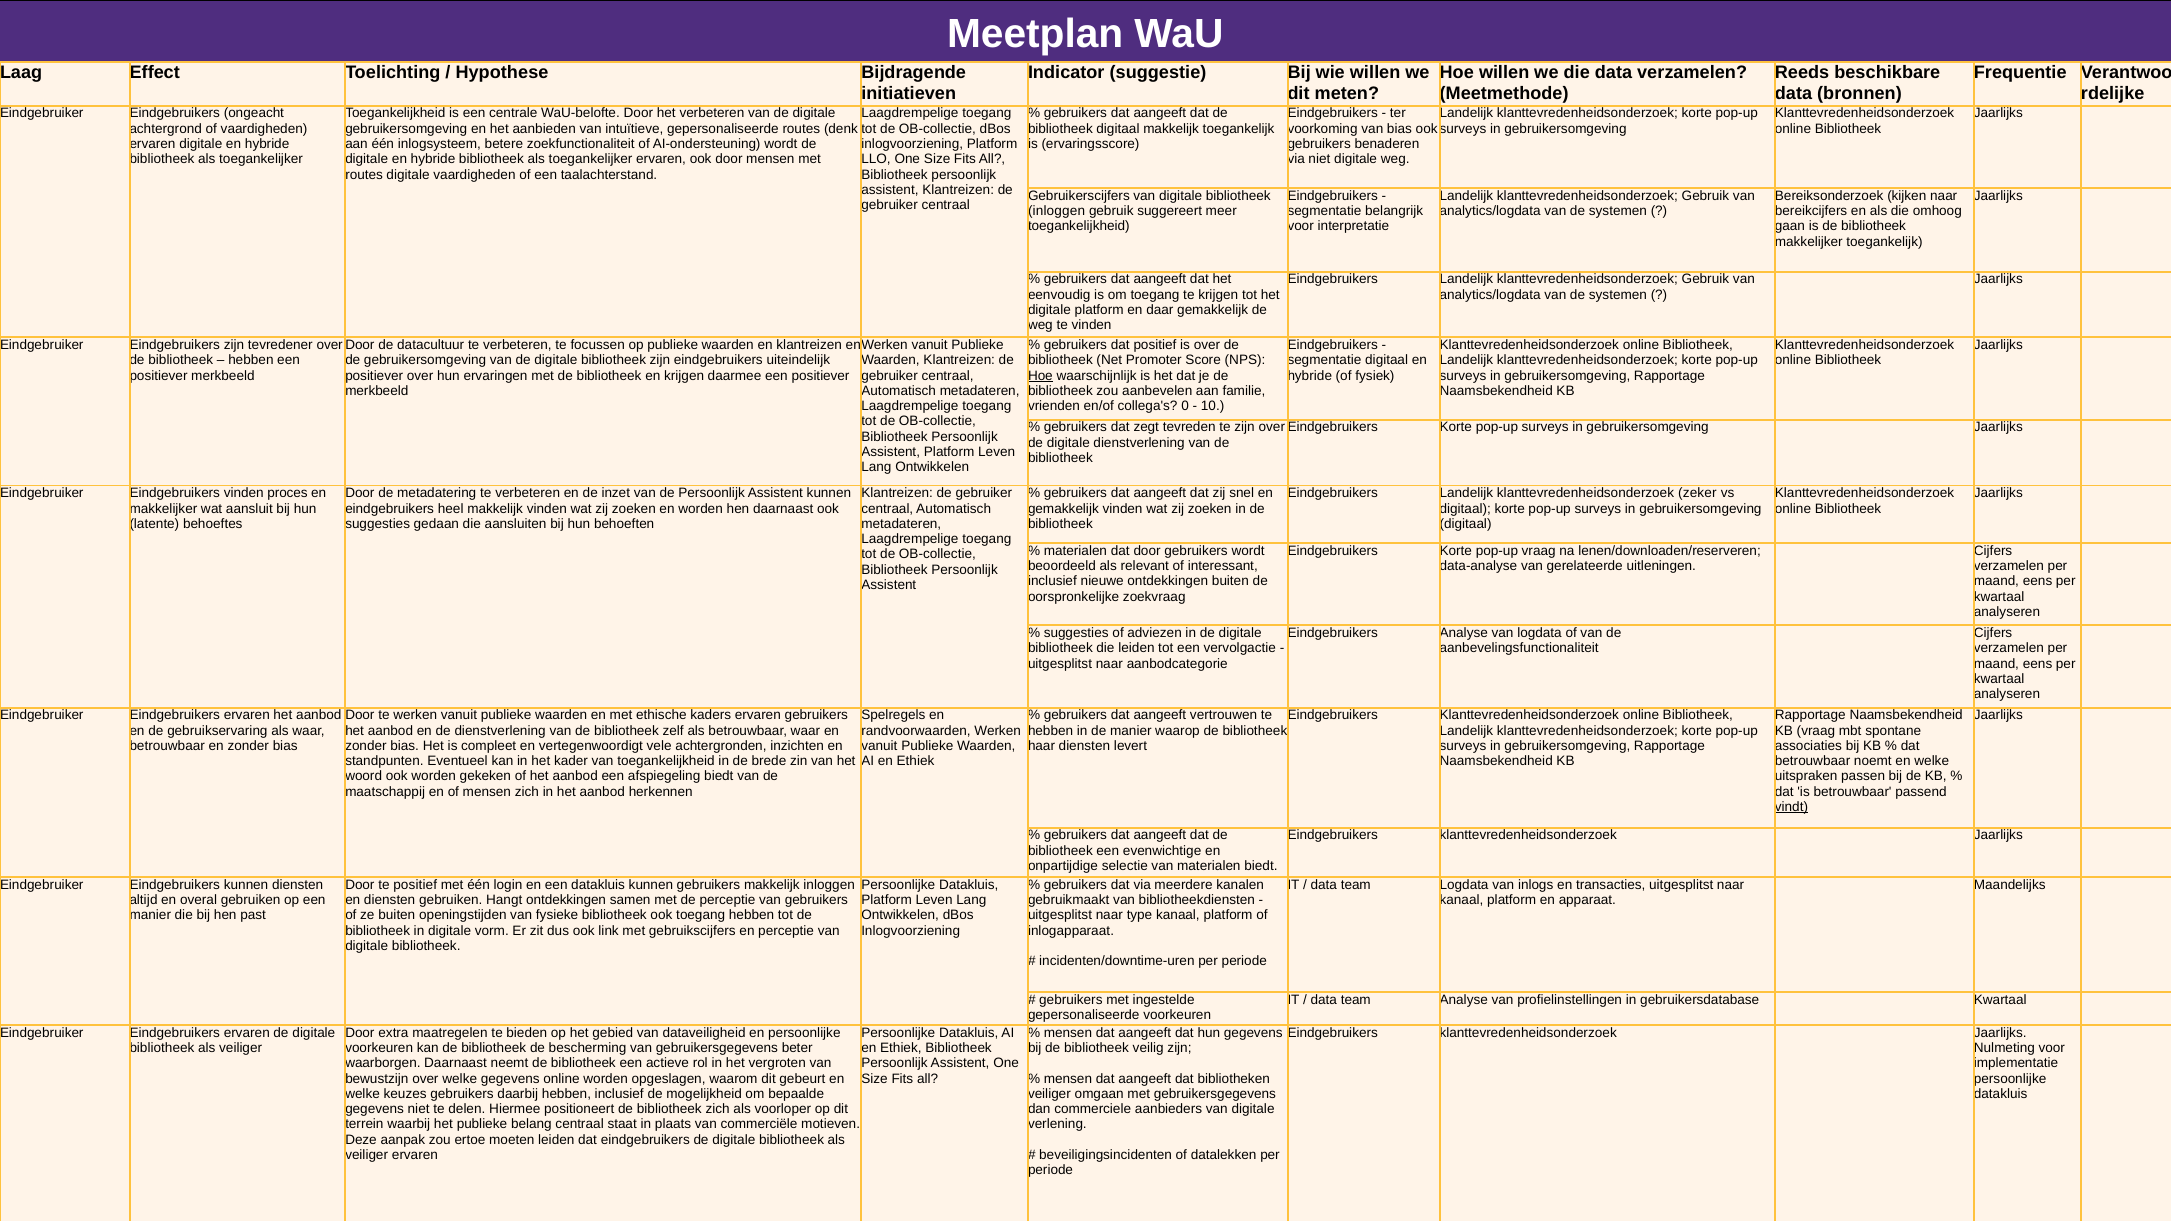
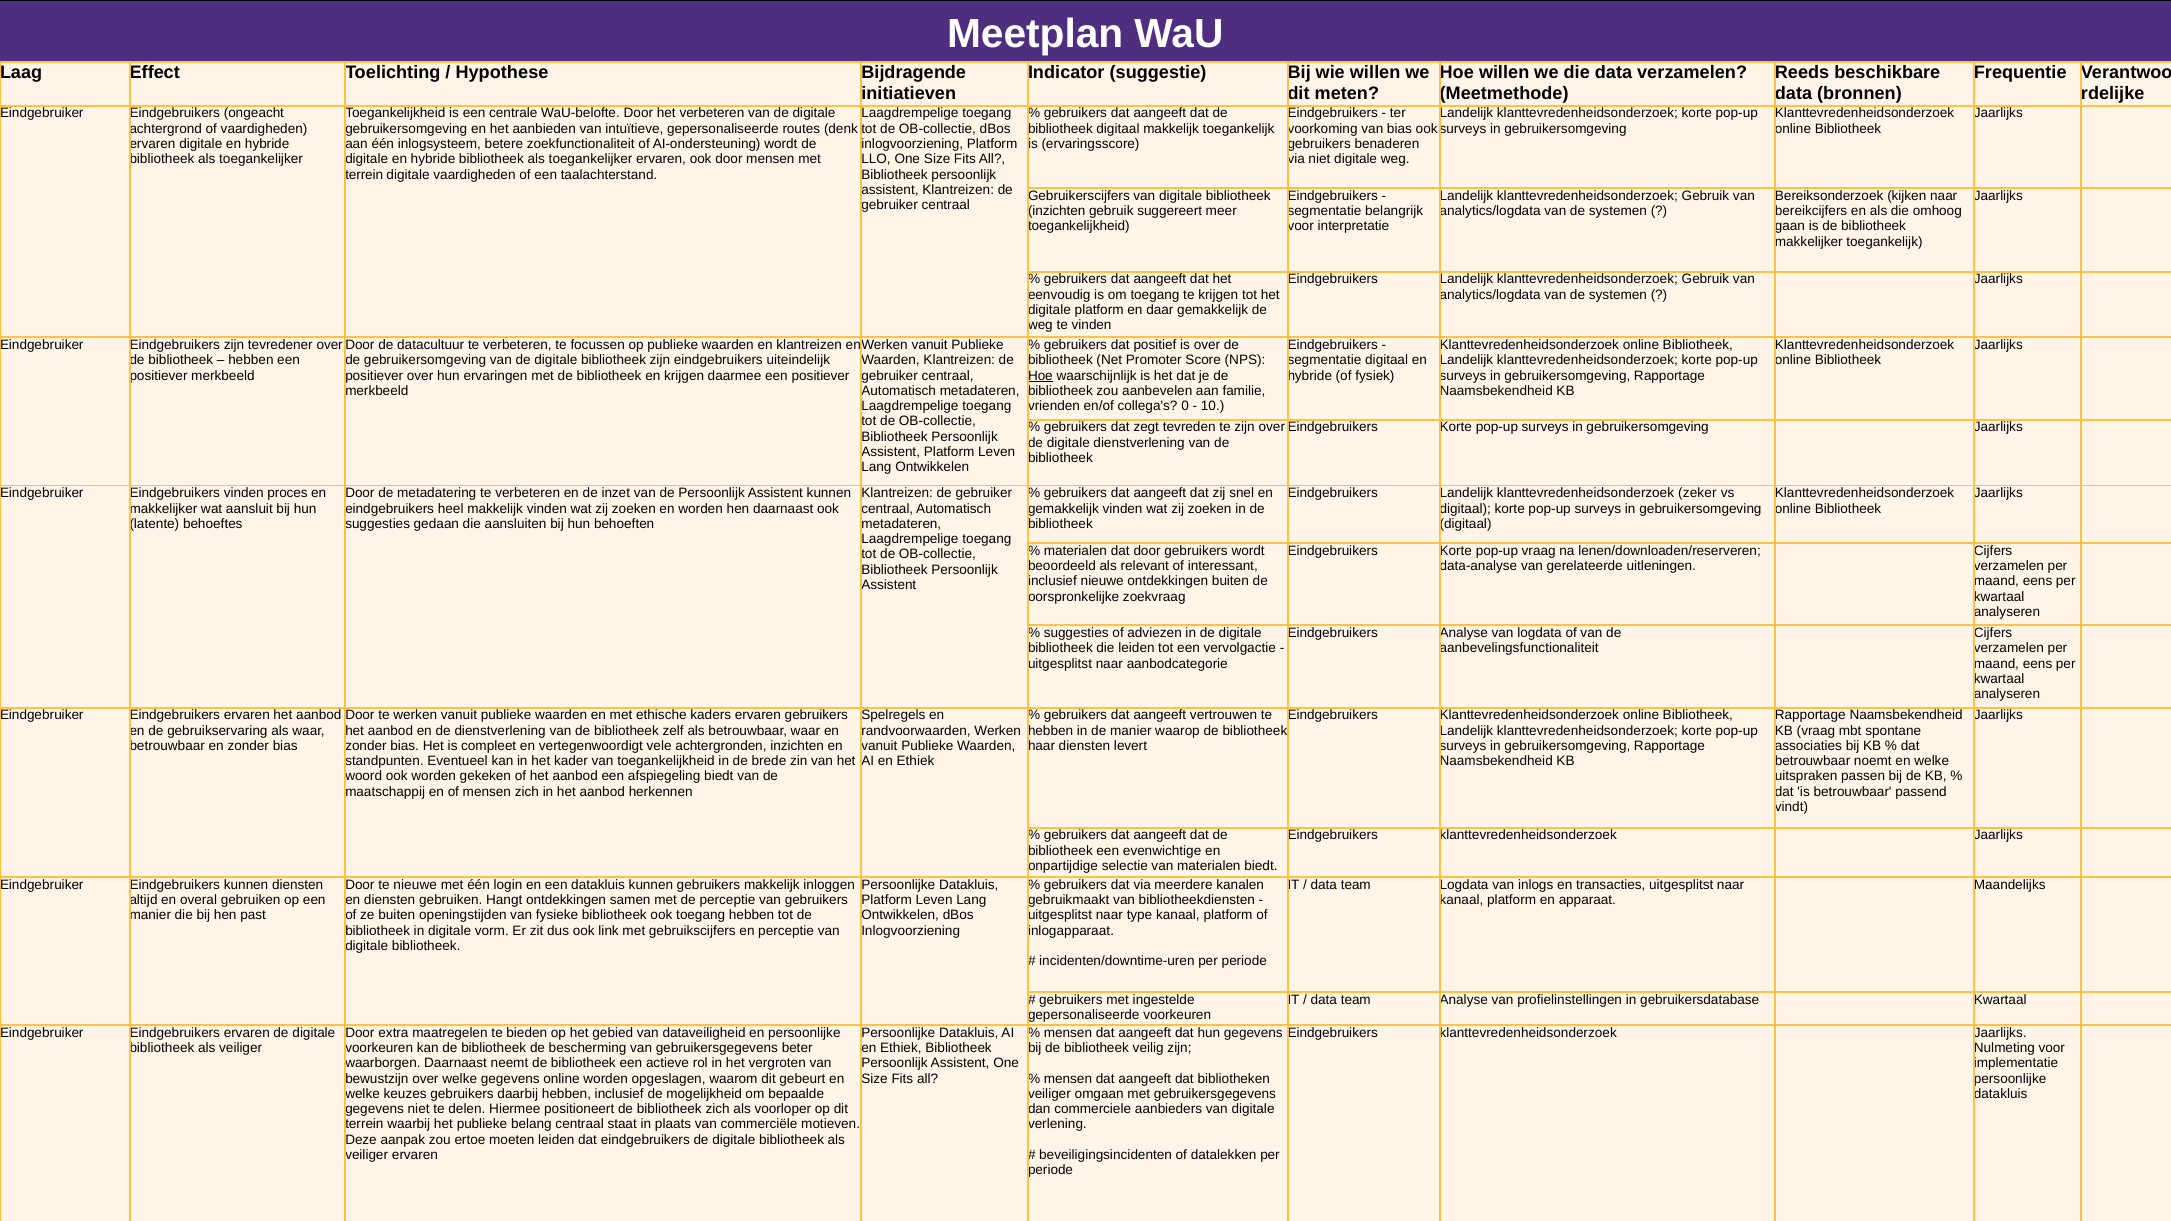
routes: routes -> terrein (364, 175)
inloggen: inloggen -> inzichten (1057, 211)
vindt underline: present -> none (1791, 807)
te positief: positief -> nieuwe (415, 885)
